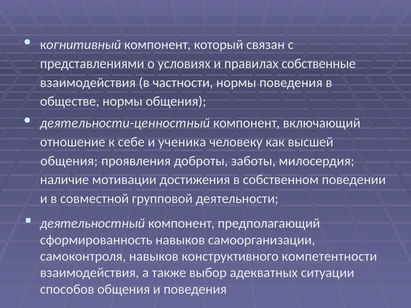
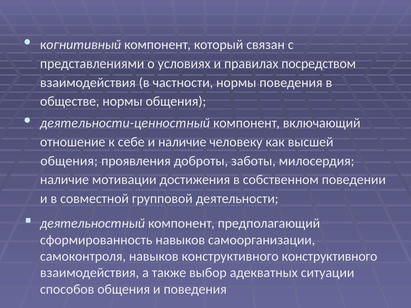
собственные: собственные -> посредством (319, 64)
и ученика: ученика -> наличие (182, 142)
конструктивного компетентности: компетентности -> конструктивного (330, 257)
